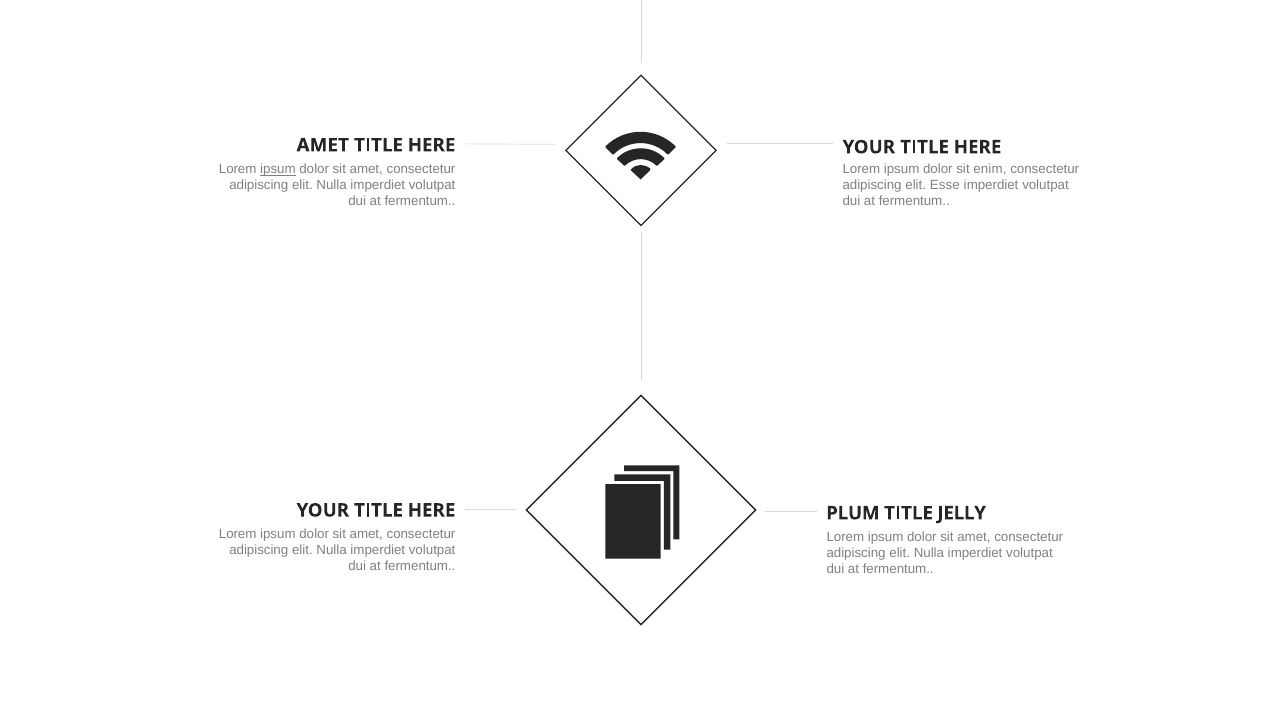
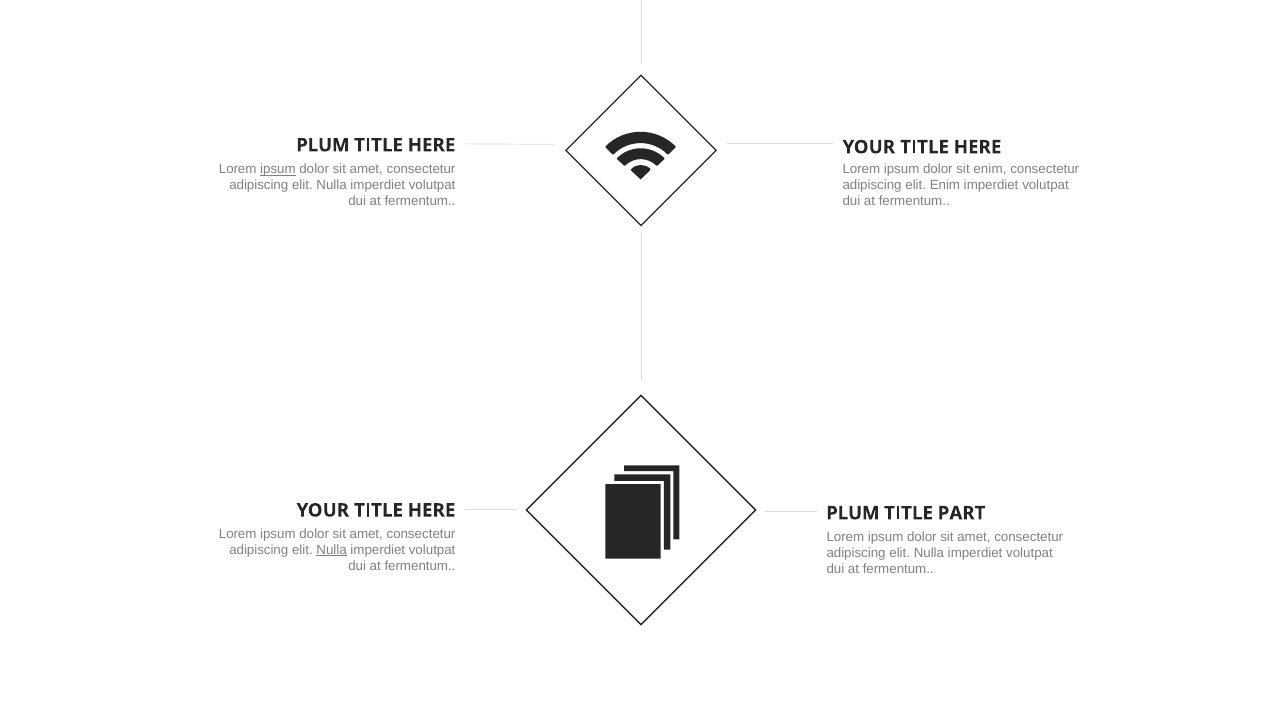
AMET: AMET -> PLUM (323, 145)
elit Esse: Esse -> Enim (945, 185)
JELLY: JELLY -> PART (962, 513)
Nulla underline: none -> present (332, 550)
